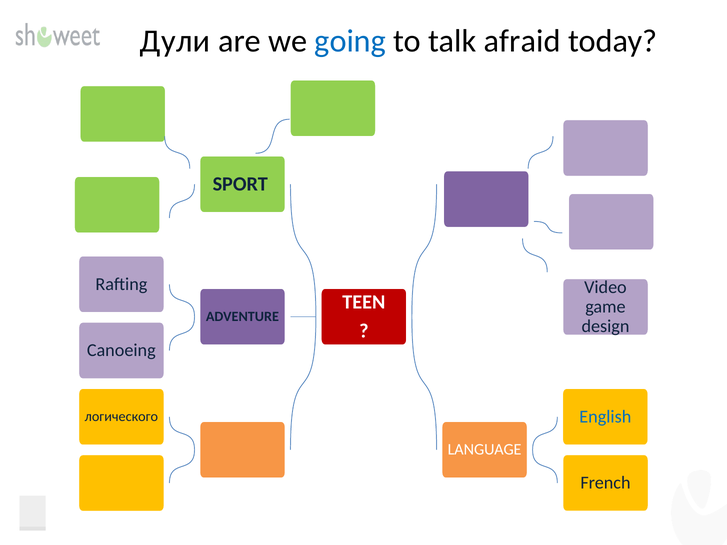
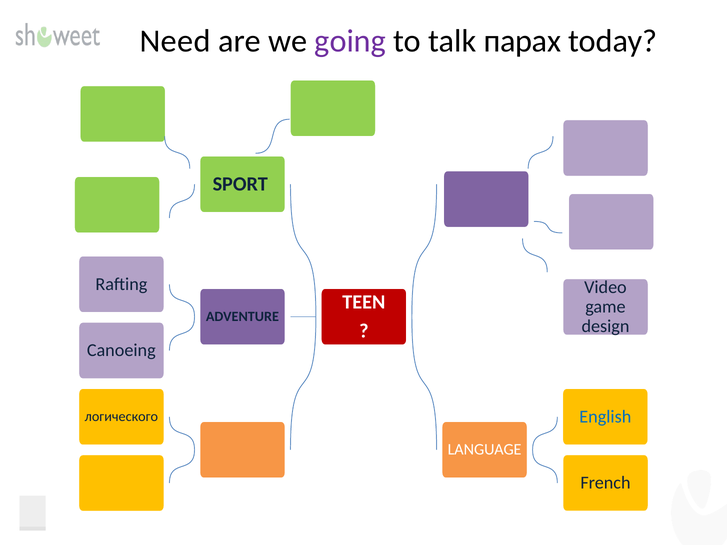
Дули: Дули -> Need (175, 41)
going colour: blue -> purple (350, 41)
afraid: afraid -> парах (522, 41)
